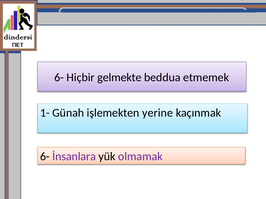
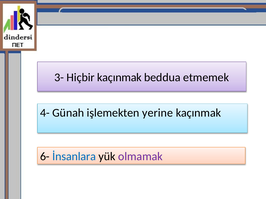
6-: 6- -> 3- (59, 78)
Hiçbir gelmekte: gelmekte -> kaçınmak (119, 78)
1-: 1- -> 4- (45, 113)
İnsanlara colour: purple -> blue (74, 157)
